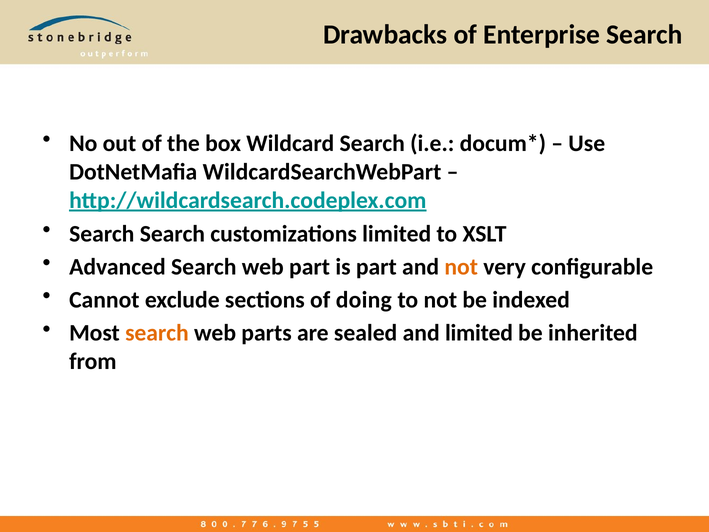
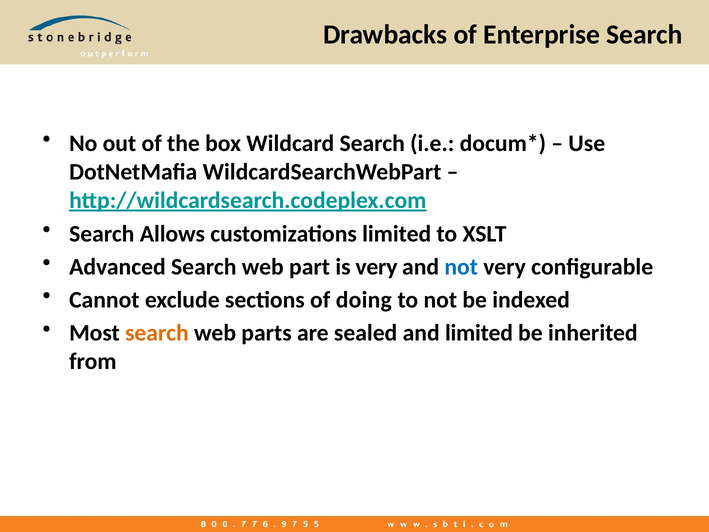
Search Search: Search -> Allows (172, 234)
is part: part -> very (376, 267)
not colour: orange -> blue (461, 267)
